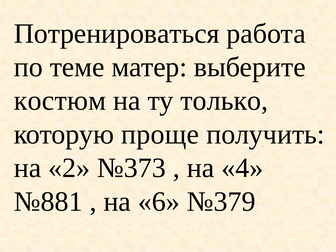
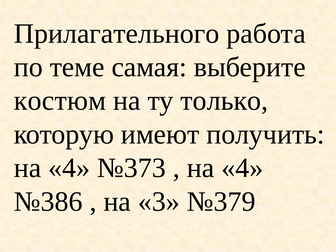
Потренироваться: Потренироваться -> Прилагательного (117, 34)
матер: матер -> самая (149, 67)
проще: проще -> имеют (160, 134)
2: 2 -> 4 (69, 168)
№881: №881 -> №386 (48, 202)
6: 6 -> 3 (159, 202)
